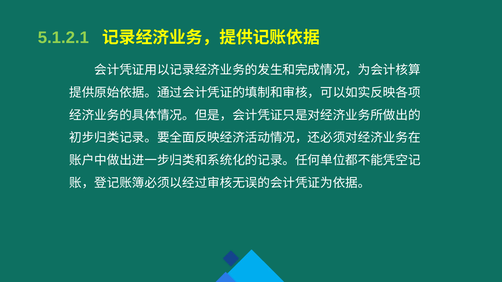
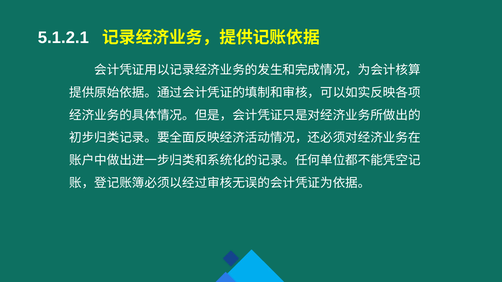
5.1.2.1 colour: light green -> white (63, 38)
